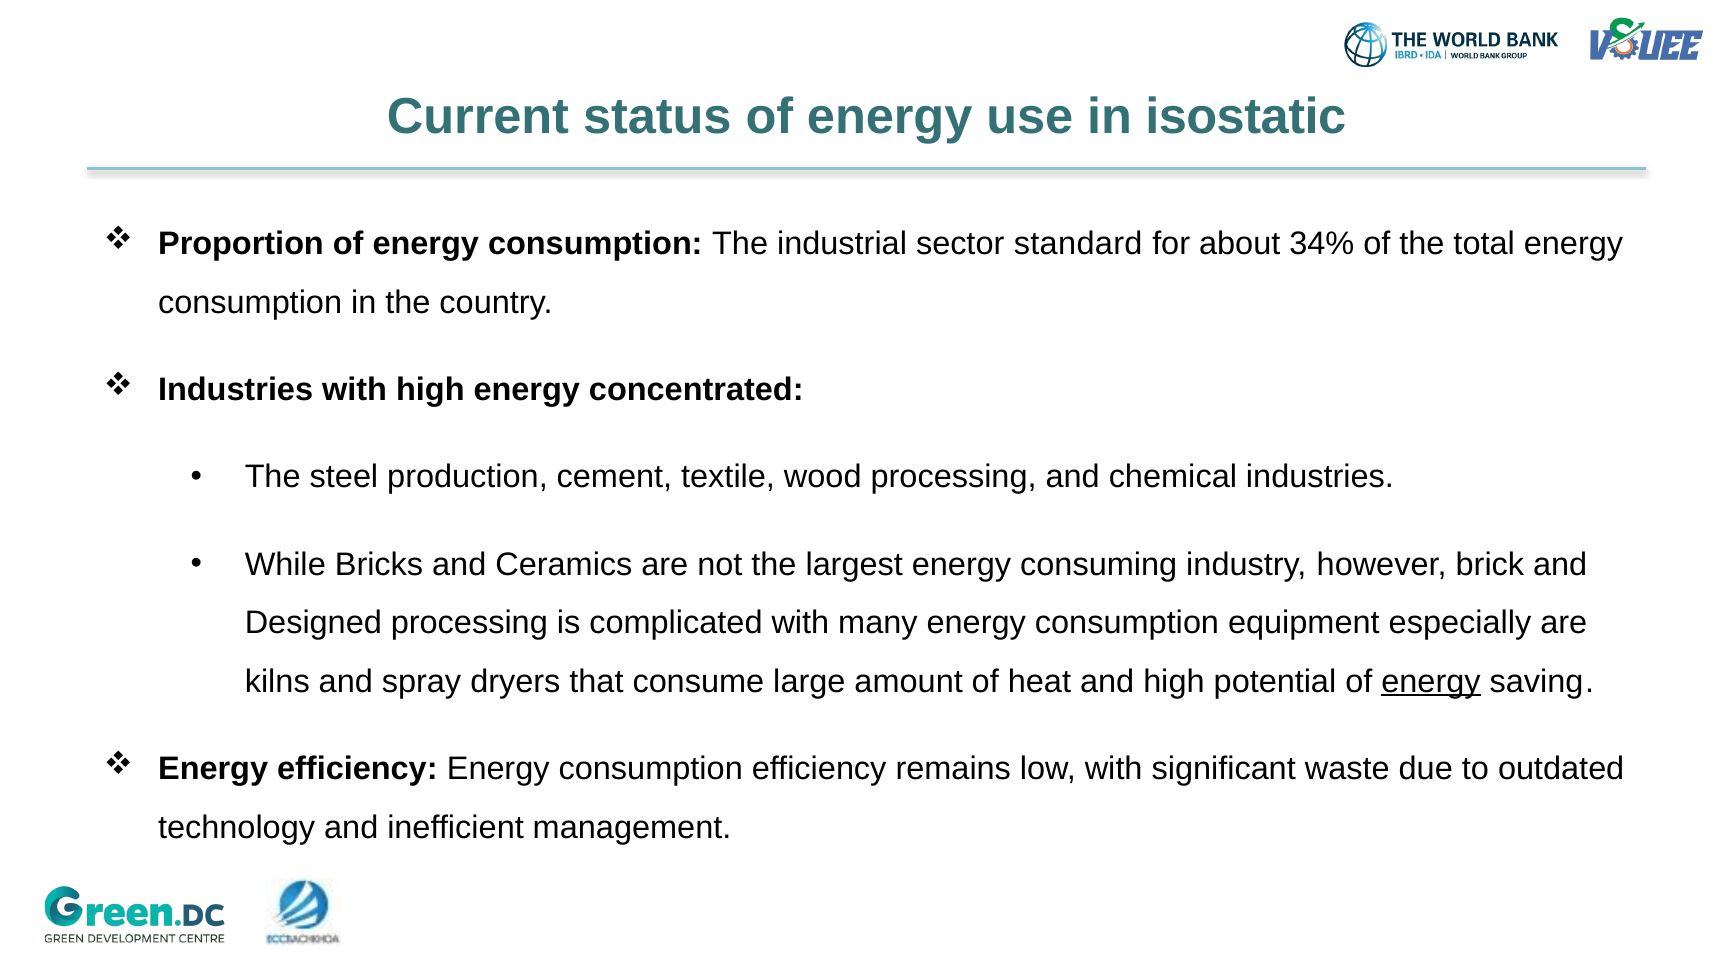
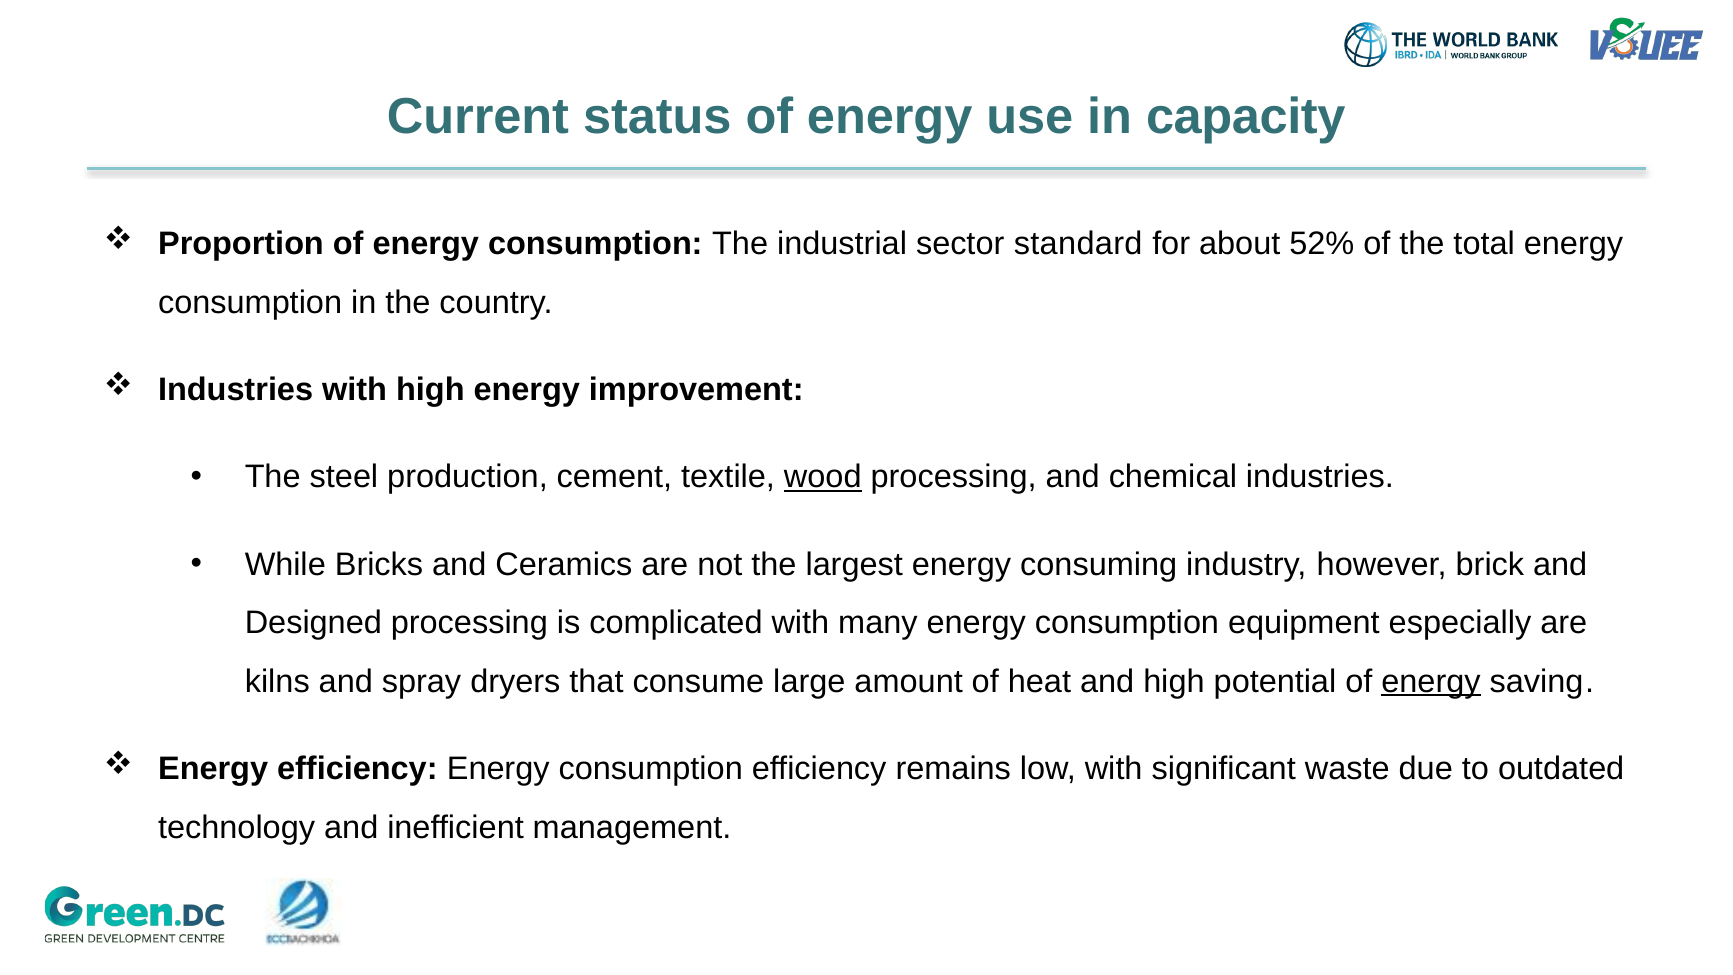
isostatic: isostatic -> capacity (1246, 117)
34%: 34% -> 52% (1322, 244)
concentrated: concentrated -> improvement (696, 390)
wood underline: none -> present (823, 477)
